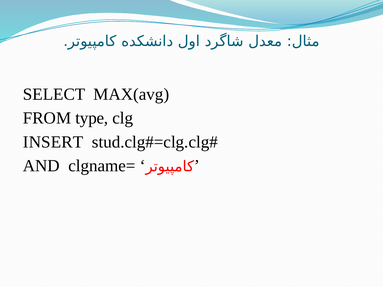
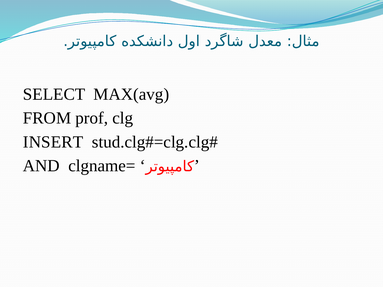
type: type -> prof (92, 118)
